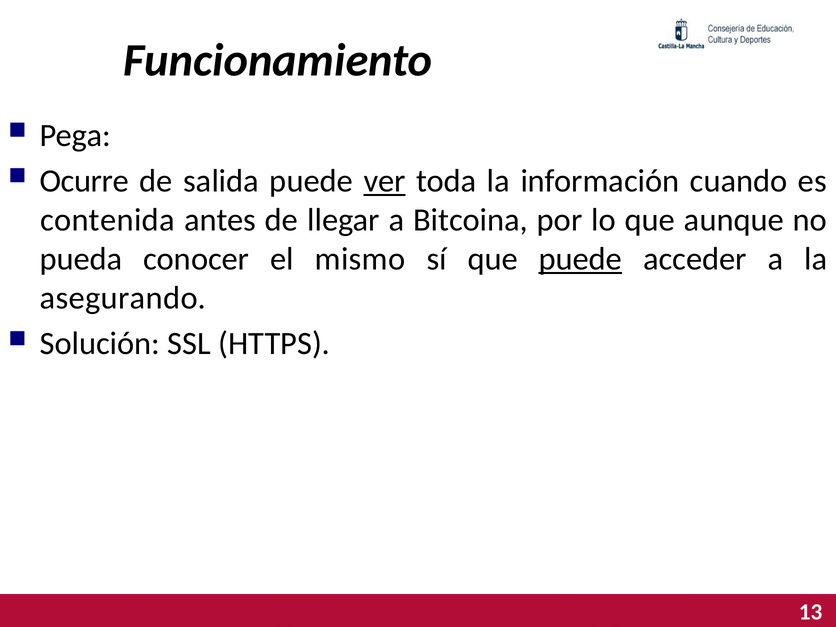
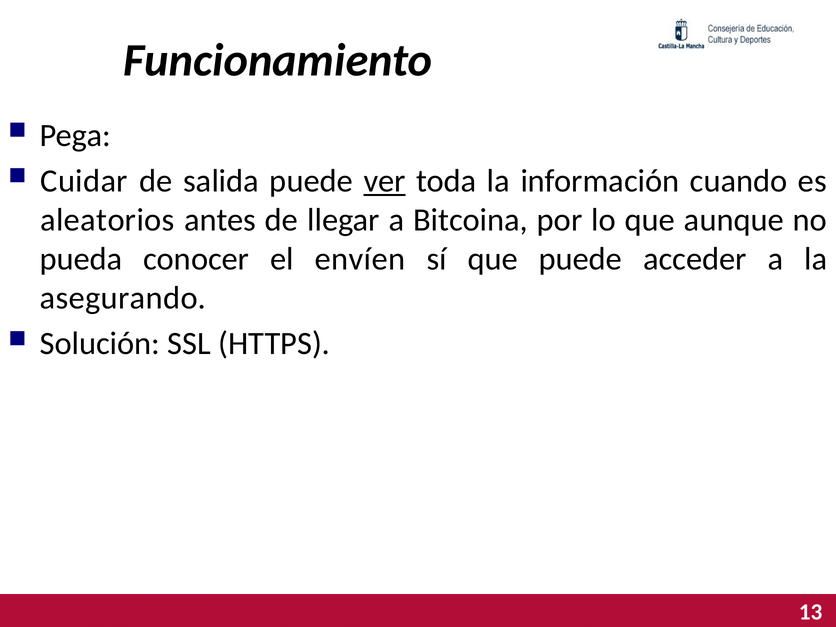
Ocurre: Ocurre -> Cuidar (84, 181)
contenida: contenida -> aleatorios (107, 220)
mismo: mismo -> envíen (360, 259)
puede underline: present -> none (580, 259)
